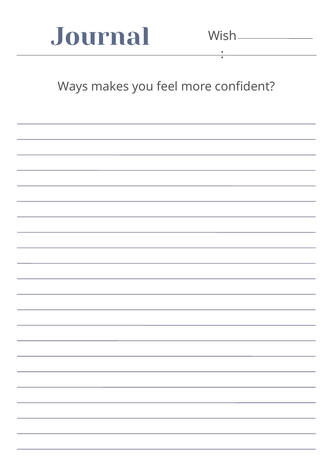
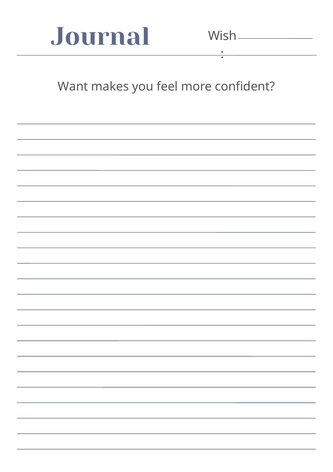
Ways: Ways -> Want (73, 86)
